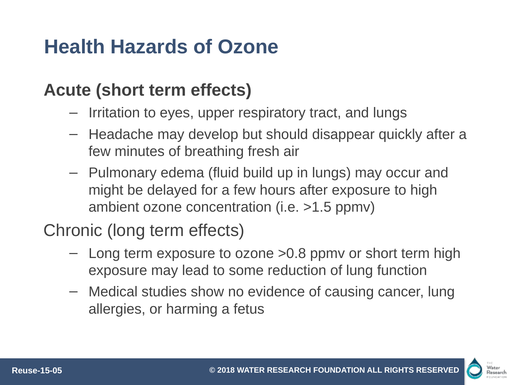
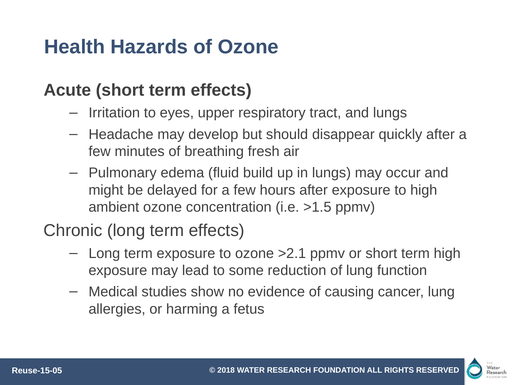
>0.8: >0.8 -> >2.1 (292, 253)
